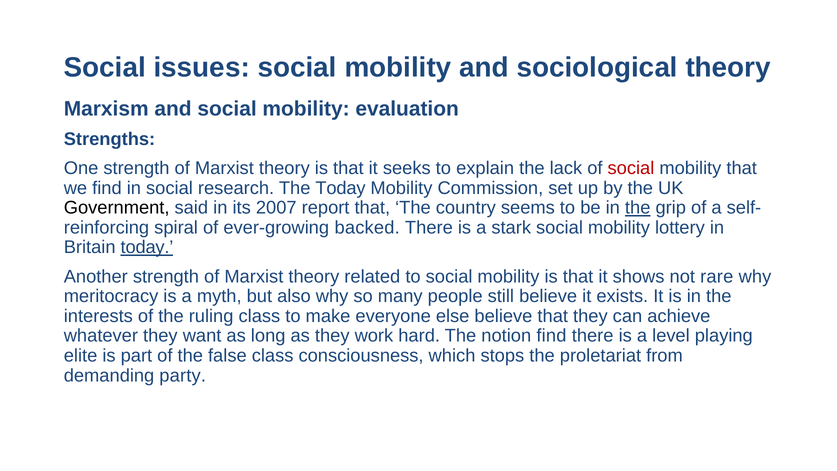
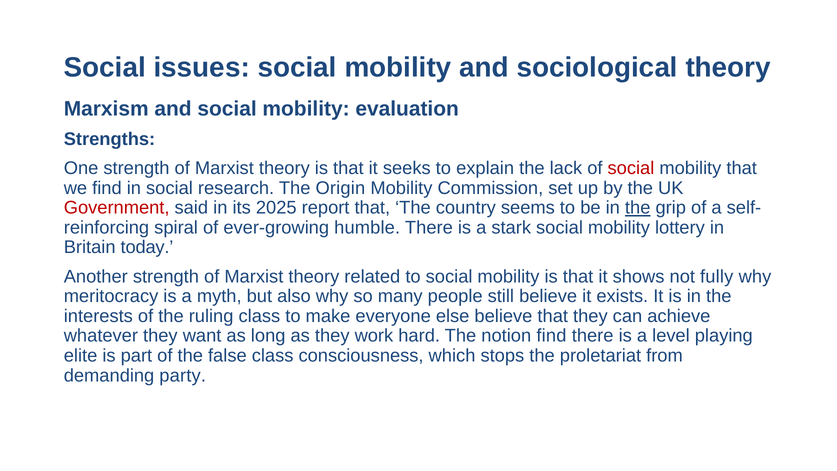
The Today: Today -> Origin (340, 188)
Government colour: black -> red (117, 208)
2007: 2007 -> 2025 (276, 208)
backed: backed -> humble (367, 228)
today underline: present -> none (147, 247)
rare: rare -> fully (717, 276)
